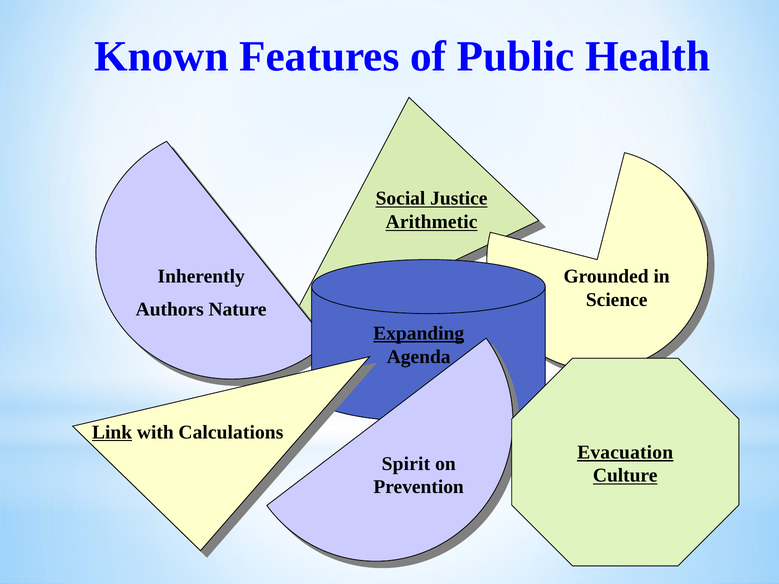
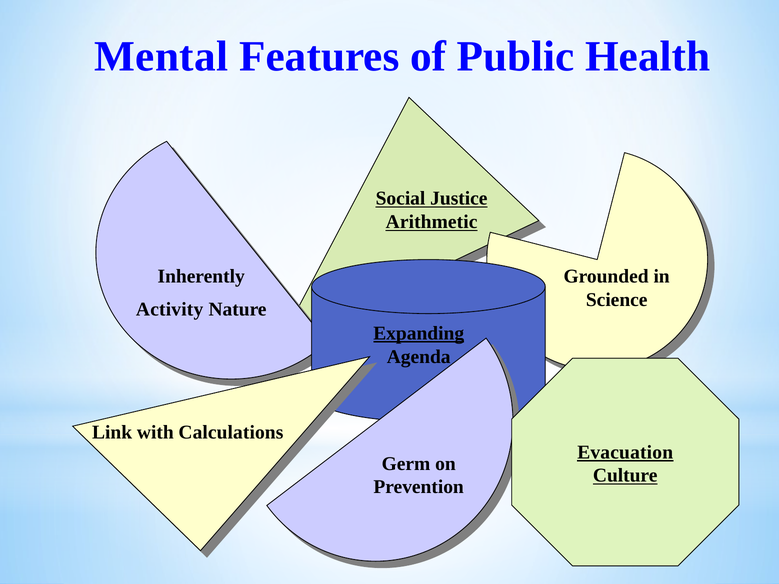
Known: Known -> Mental (161, 57)
Authors: Authors -> Activity (170, 310)
Link underline: present -> none (112, 432)
Spirit: Spirit -> Germ (406, 464)
